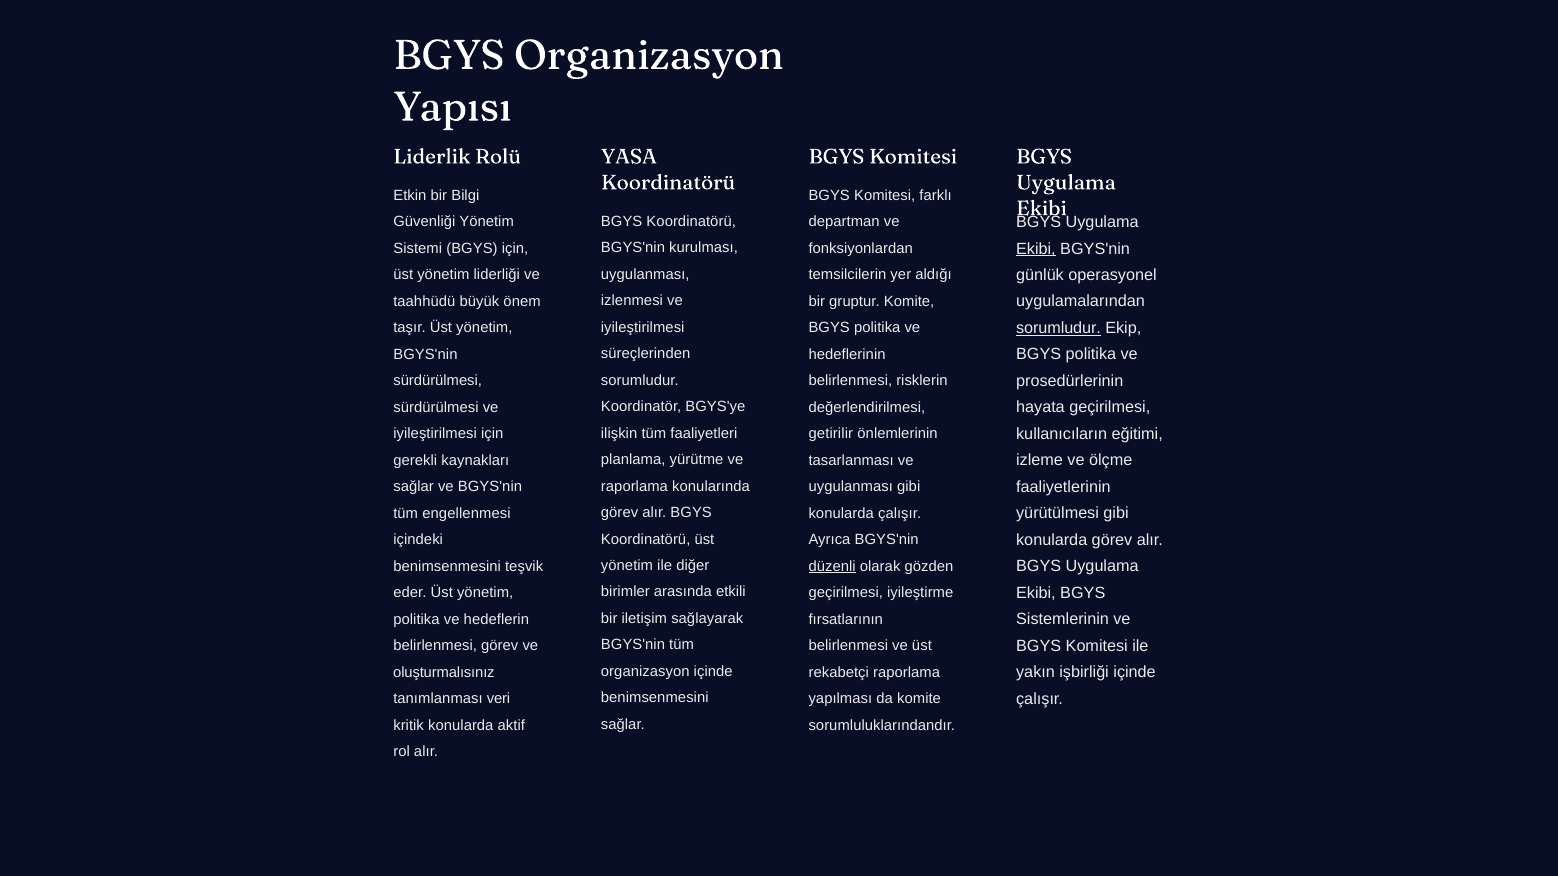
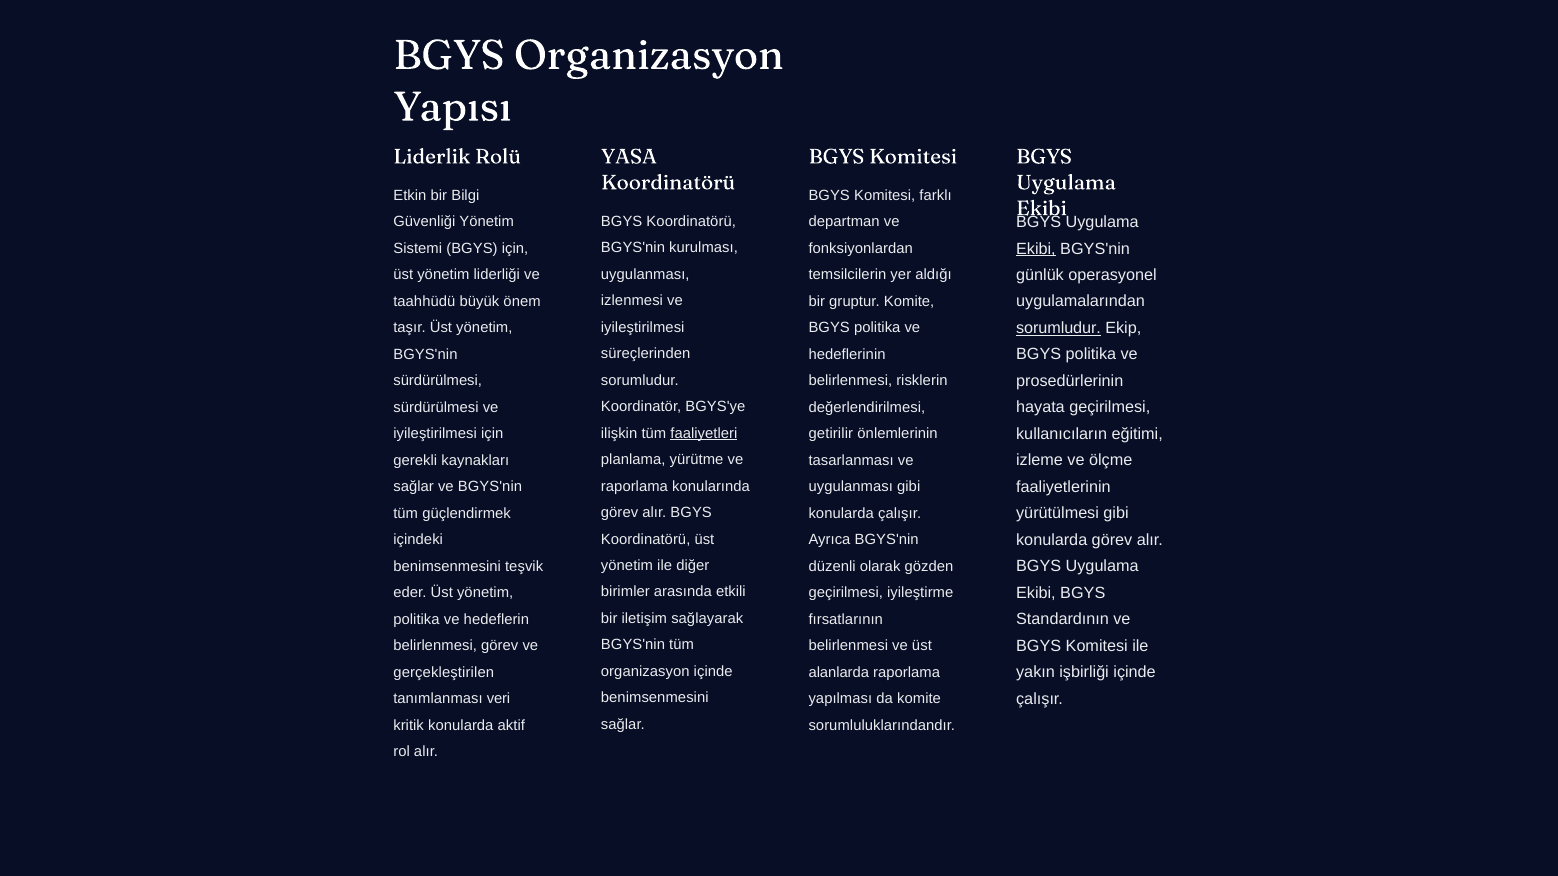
faaliyetleri underline: none -> present (704, 433)
engellenmesi: engellenmesi -> güçlendirmek (467, 513)
düzenli underline: present -> none (832, 566)
Sistemlerinin: Sistemlerinin -> Standardının (1063, 620)
oluşturmalısınız: oluşturmalısınız -> gerçekleştirilen (444, 672)
rekabetçi: rekabetçi -> alanlarda (839, 672)
